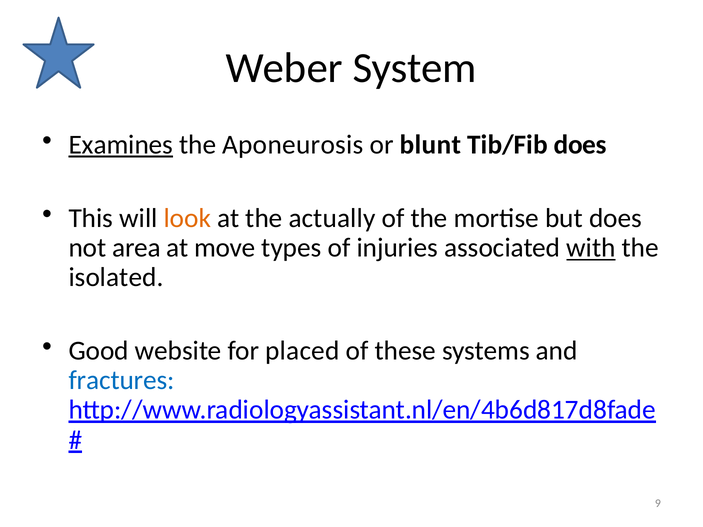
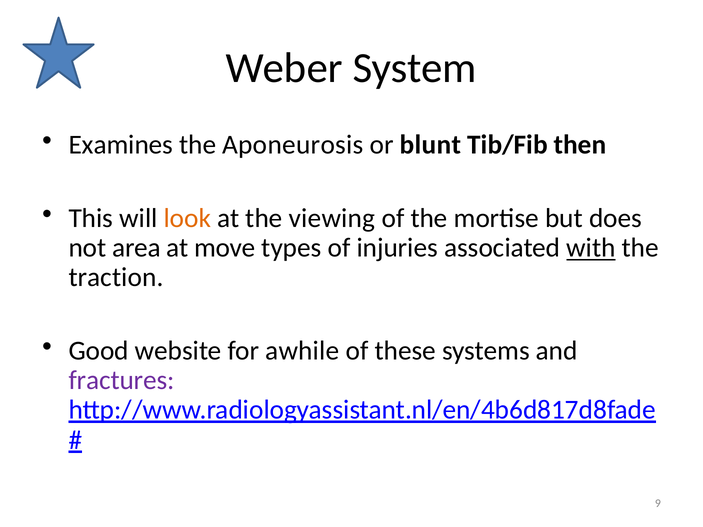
Examines underline: present -> none (121, 145)
Tib/Fib does: does -> then (580, 145)
actually: actually -> viewing (332, 218)
isolated: isolated -> traction (116, 278)
placed: placed -> awhile (302, 351)
fractures colour: blue -> purple (122, 381)
